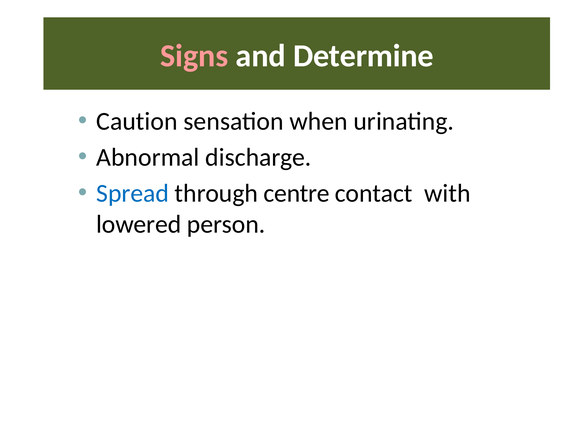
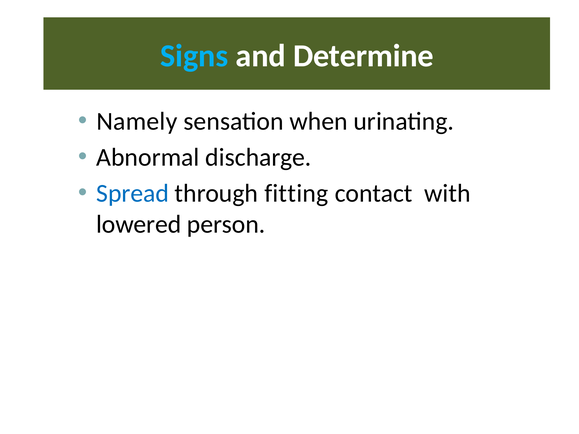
Signs colour: pink -> light blue (194, 56)
Caution: Caution -> Namely (137, 121)
centre: centre -> fitting (296, 194)
